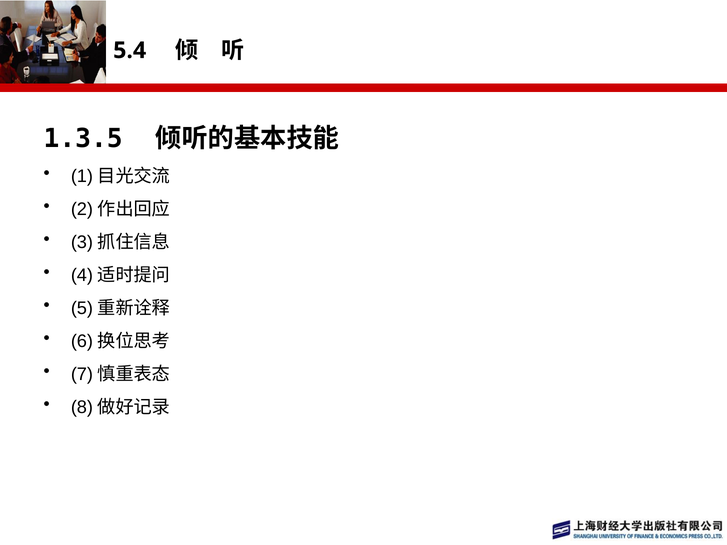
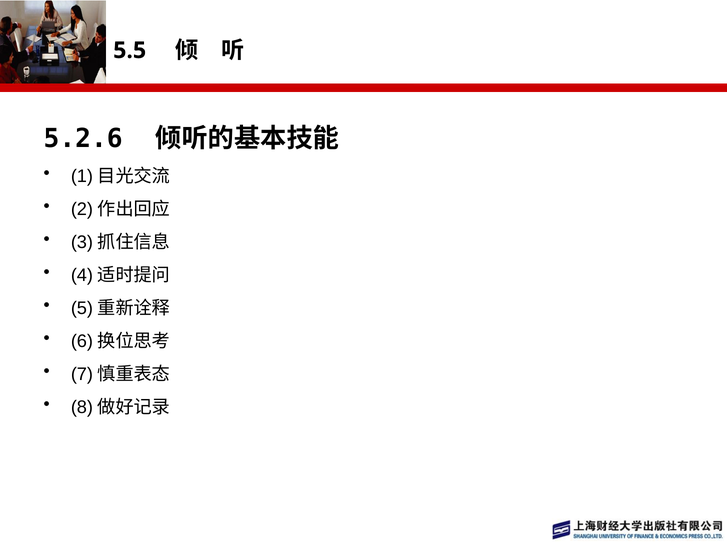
5.4: 5.4 -> 5.5 (130, 50)
1.3.5: 1.3.5 -> 5.2.6 (83, 139)
